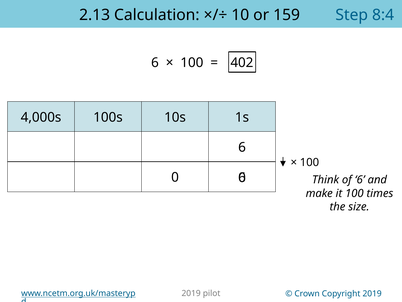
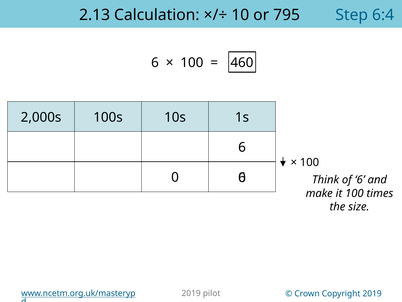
159: 159 -> 795 (287, 15)
8:4: 8:4 -> 6:4 (383, 15)
402: 402 -> 460 (242, 63)
4,000s: 4,000s -> 2,000s (41, 117)
